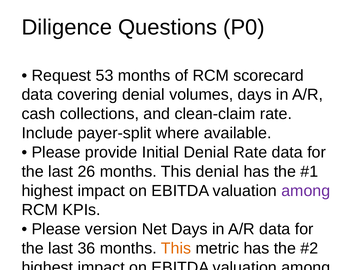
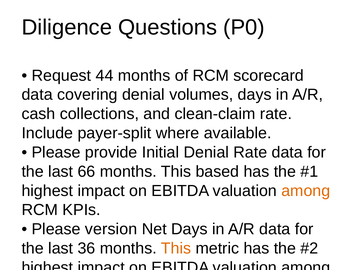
53: 53 -> 44 (105, 75)
26: 26 -> 66 (86, 172)
This denial: denial -> based (217, 172)
among colour: purple -> orange (306, 191)
